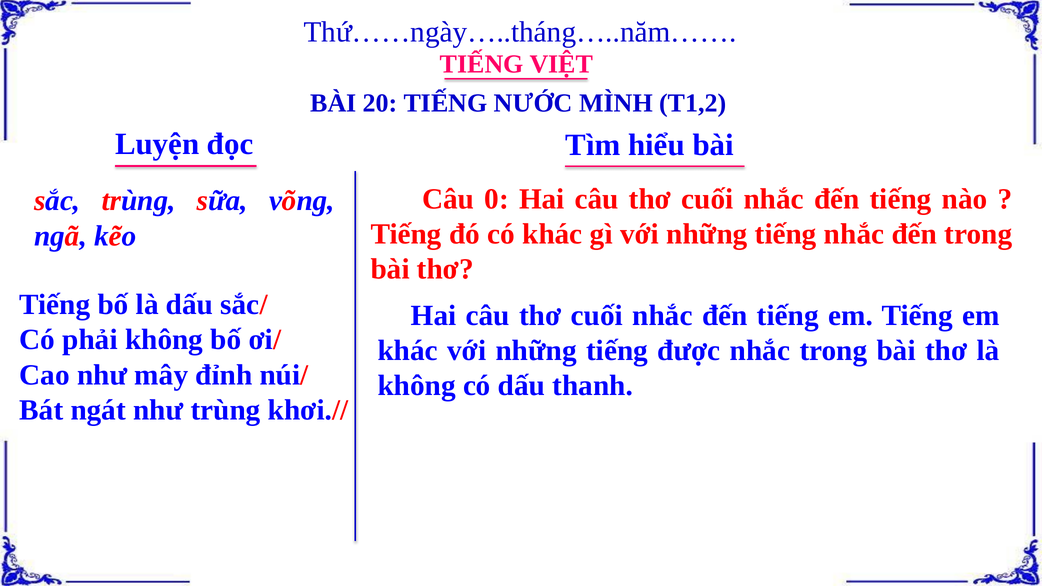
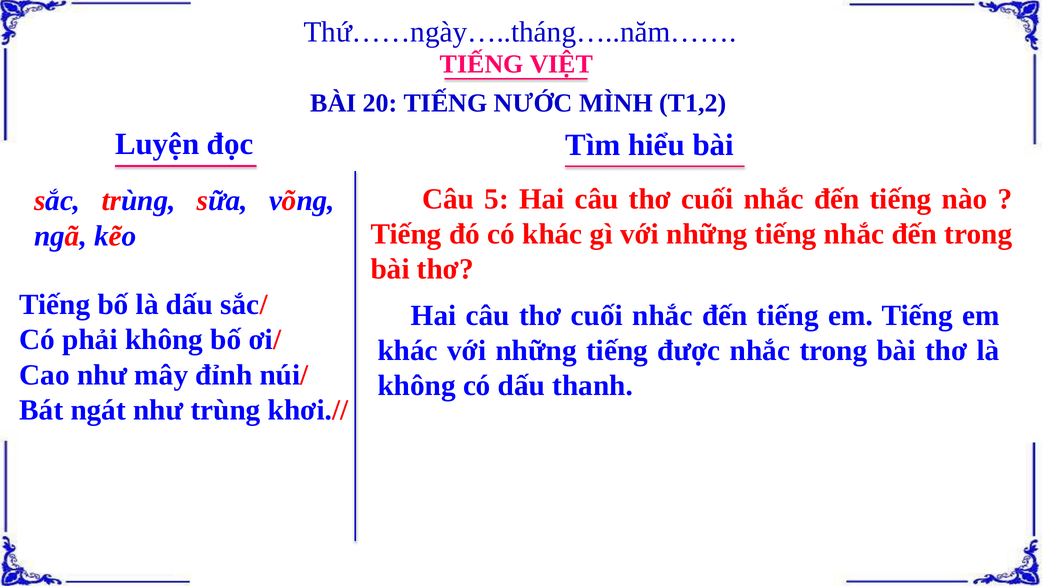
0: 0 -> 5 (497, 199)
